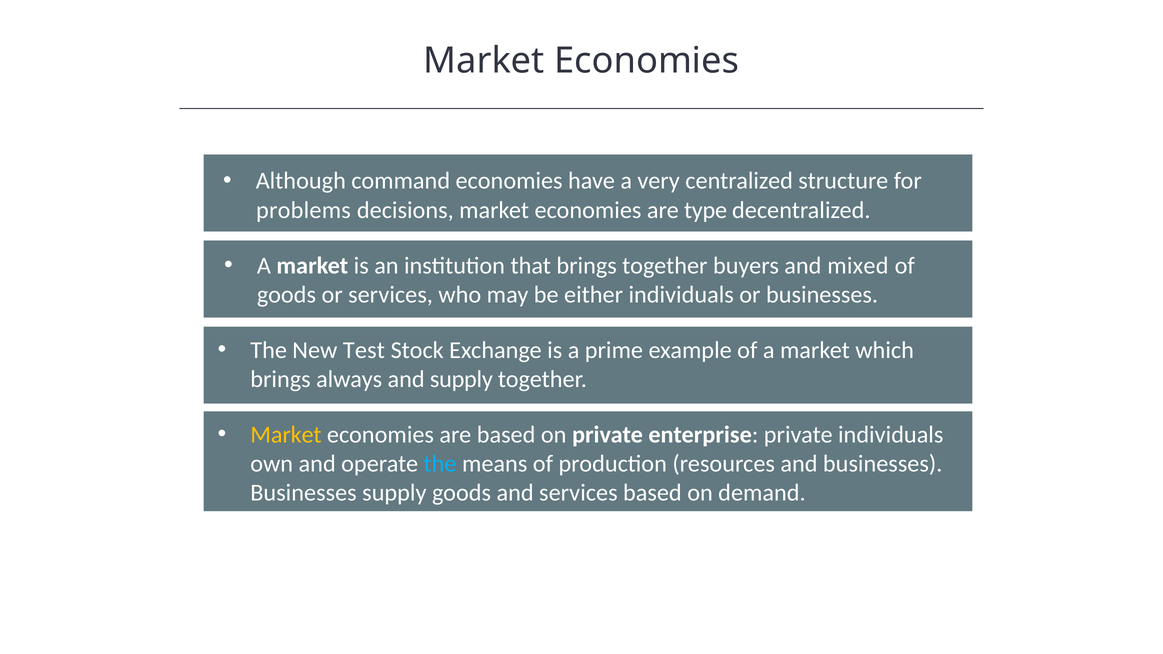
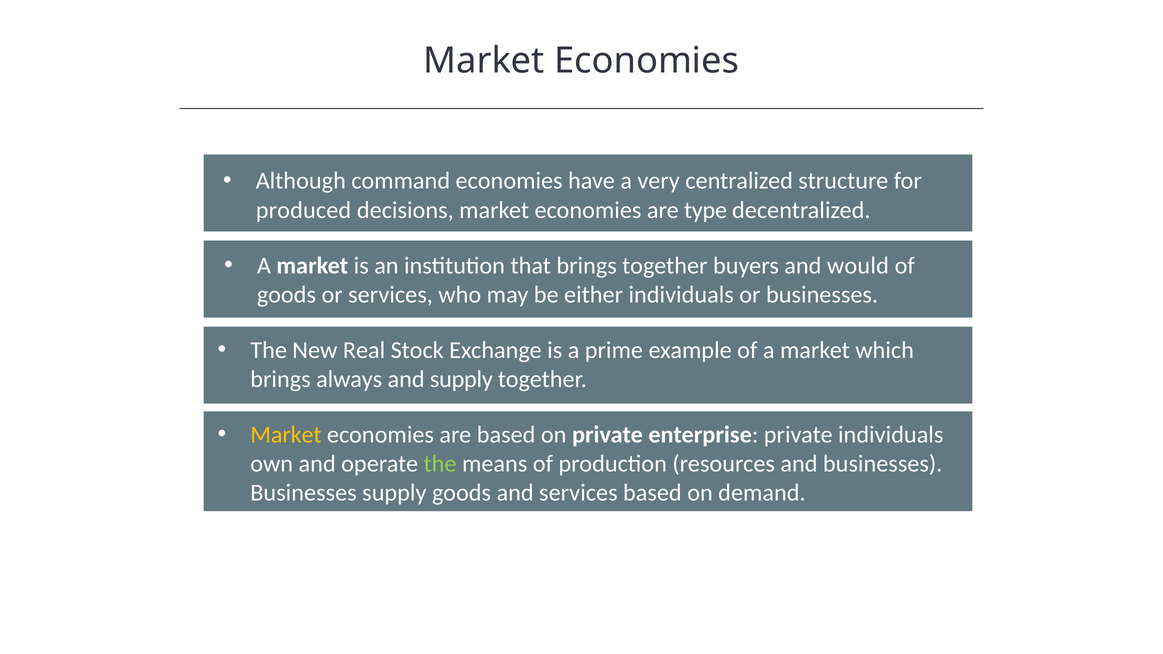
problems: problems -> produced (303, 210)
mixed: mixed -> would (858, 266)
Test: Test -> Real (364, 350)
the colour: light blue -> light green (440, 464)
